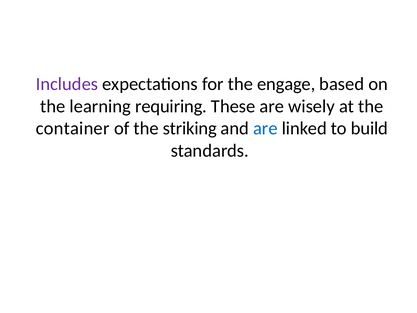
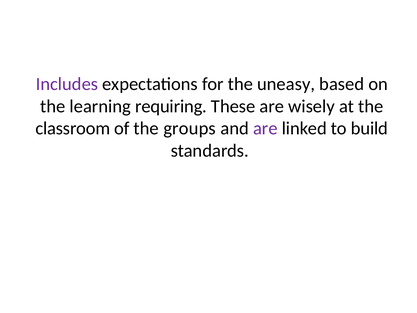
engage: engage -> uneasy (286, 84)
container: container -> classroom (73, 128)
striking: striking -> groups (190, 128)
are colour: blue -> purple (265, 128)
